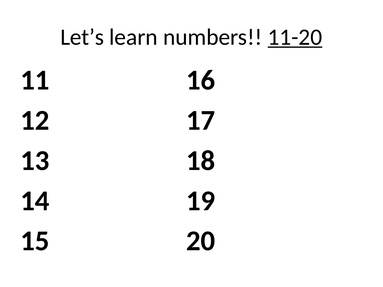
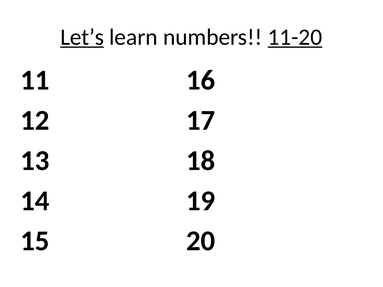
Let’s underline: none -> present (82, 37)
